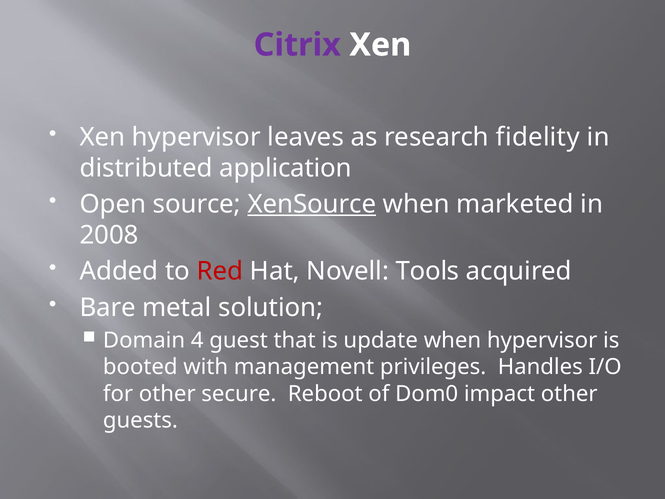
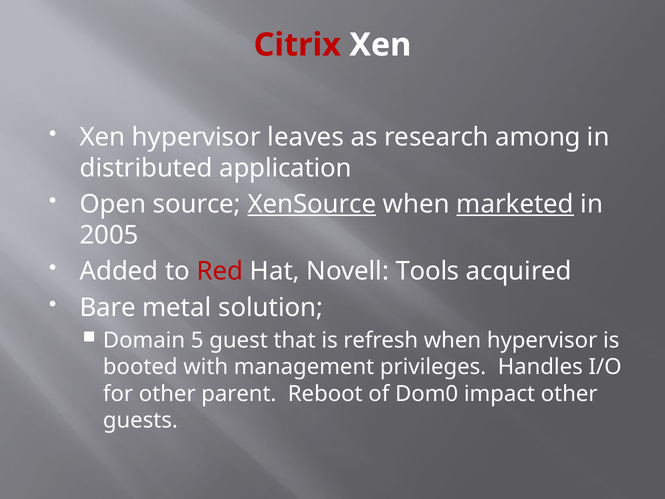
Citrix colour: purple -> red (297, 45)
fidelity: fidelity -> among (538, 137)
marketed underline: none -> present (515, 204)
2008: 2008 -> 2005 (109, 235)
4: 4 -> 5 (197, 340)
update: update -> refresh (381, 340)
secure: secure -> parent (239, 394)
